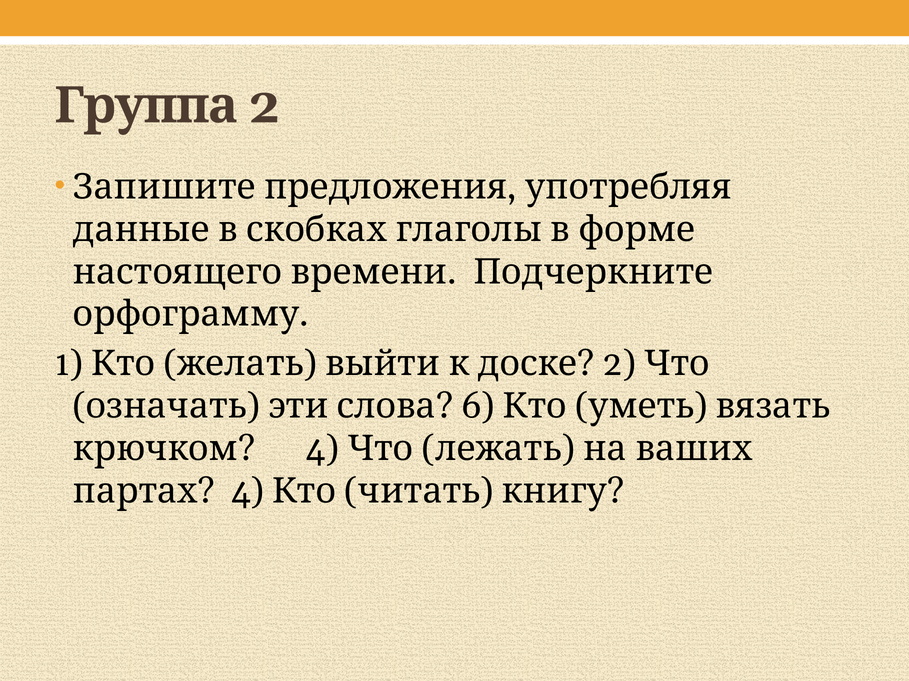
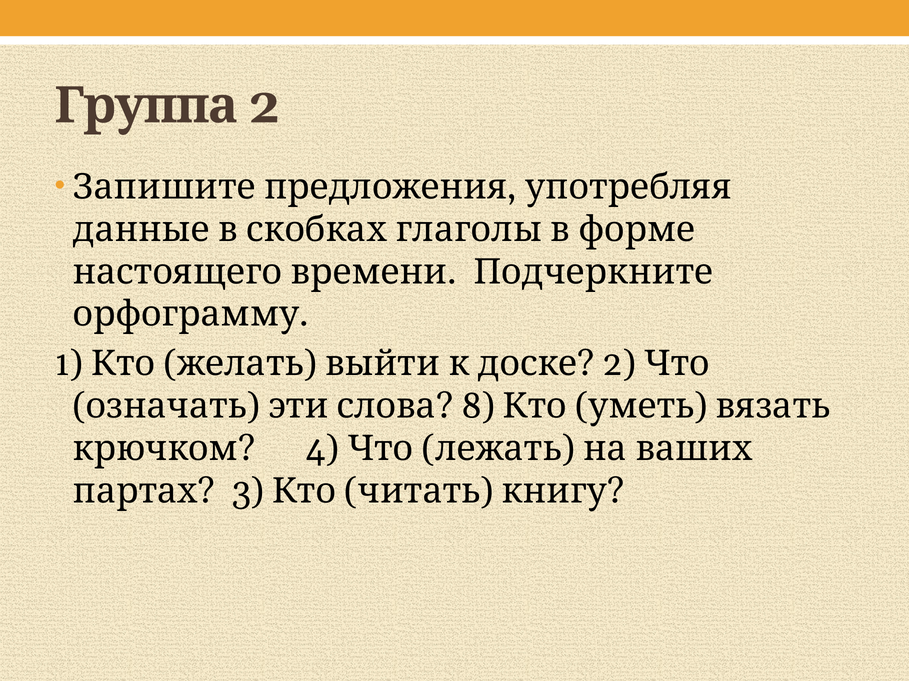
6: 6 -> 8 (478, 407)
4: 4 -> 3 (248, 492)
